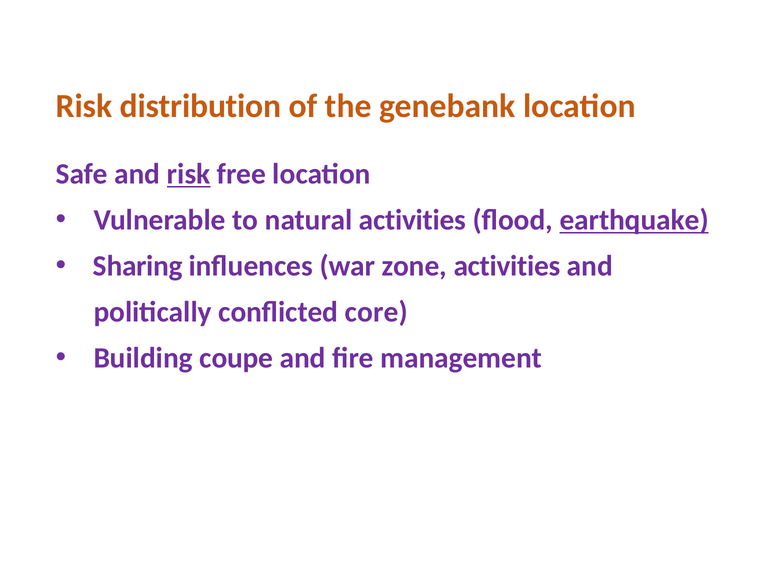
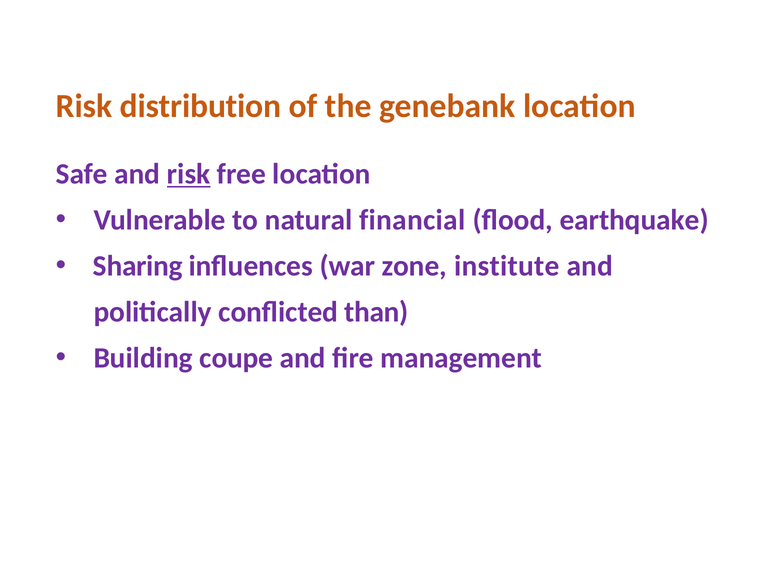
natural activities: activities -> financial (412, 220)
earthquake underline: present -> none (634, 220)
zone activities: activities -> institute (507, 266)
core: core -> than (376, 312)
